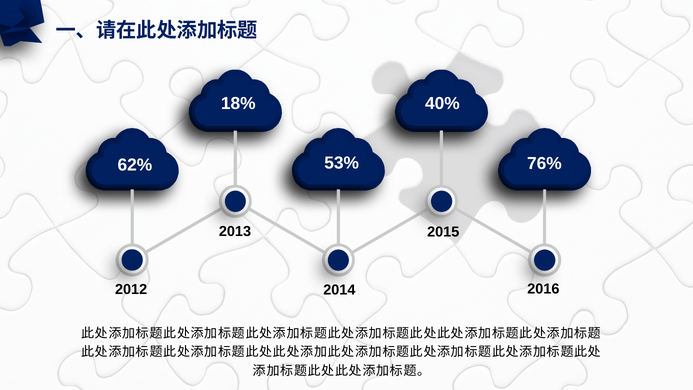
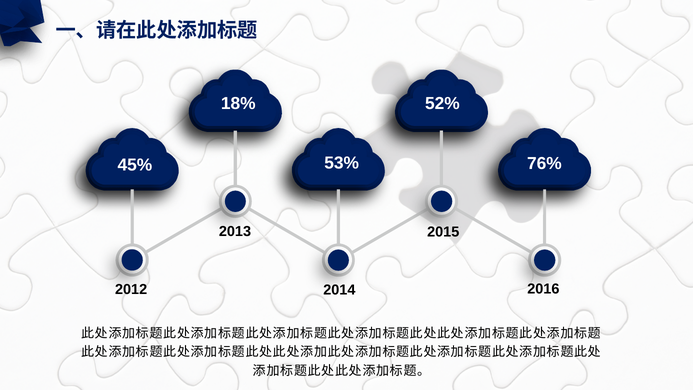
40%: 40% -> 52% (442, 103)
62%: 62% -> 45% (135, 165)
